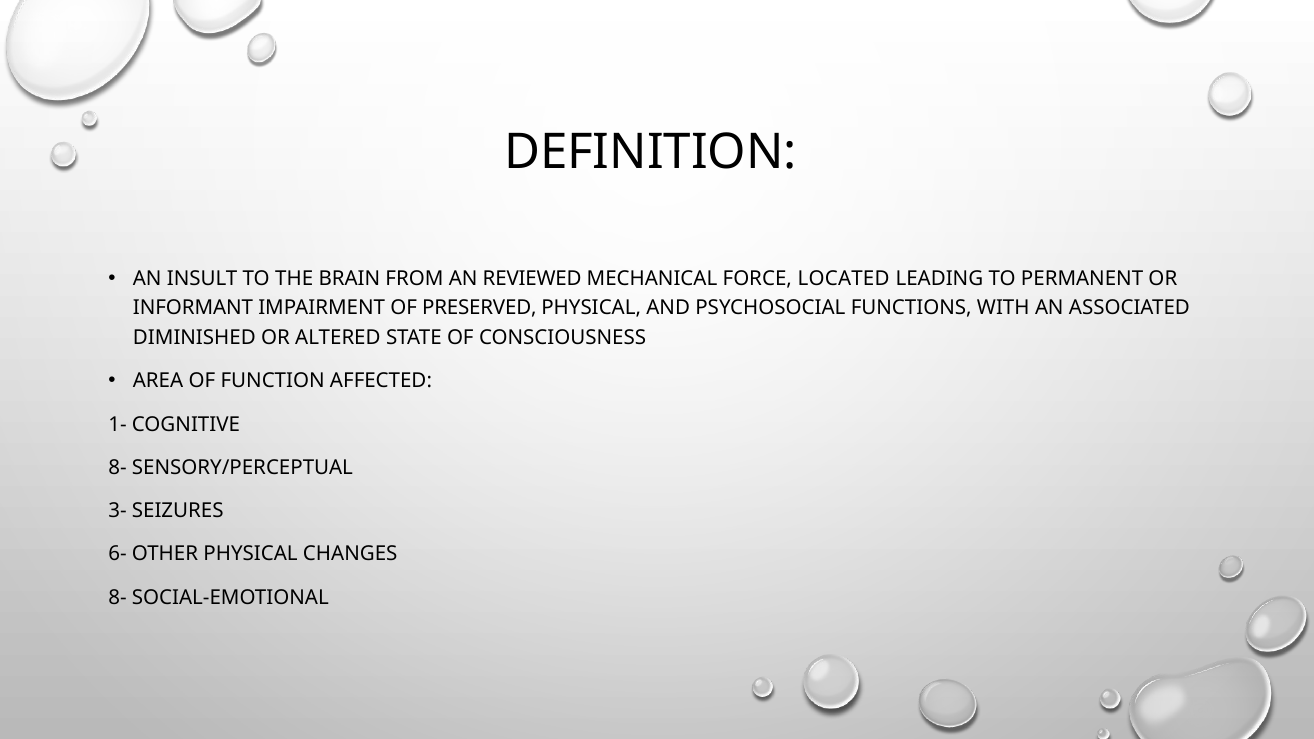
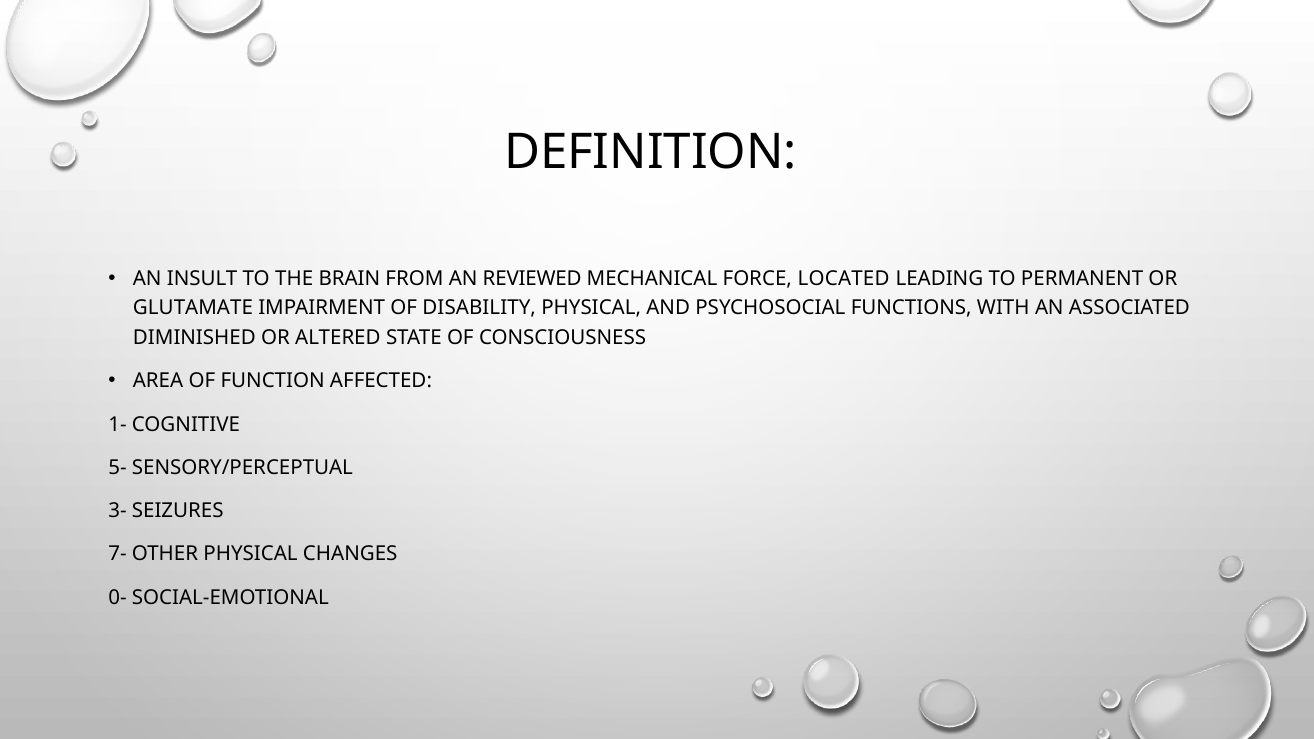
INFORMANT: INFORMANT -> GLUTAMATE (193, 308)
PRESERVED: PRESERVED -> DISABILITY (479, 308)
8-: 8- -> 5- (117, 468)
6-: 6- -> 7- (117, 554)
8-: 8- -> 0- (117, 597)
